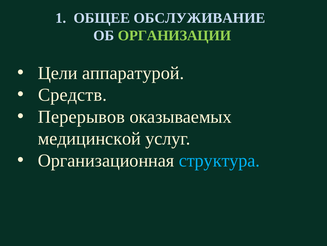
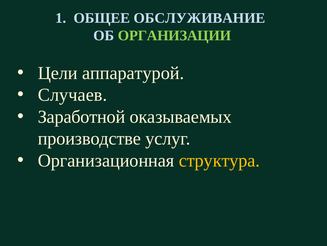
Средств: Средств -> Случаев (73, 95)
Перерывов: Перерывов -> Заработной (82, 116)
медицинской: медицинской -> производстве (89, 138)
структура colour: light blue -> yellow (219, 160)
